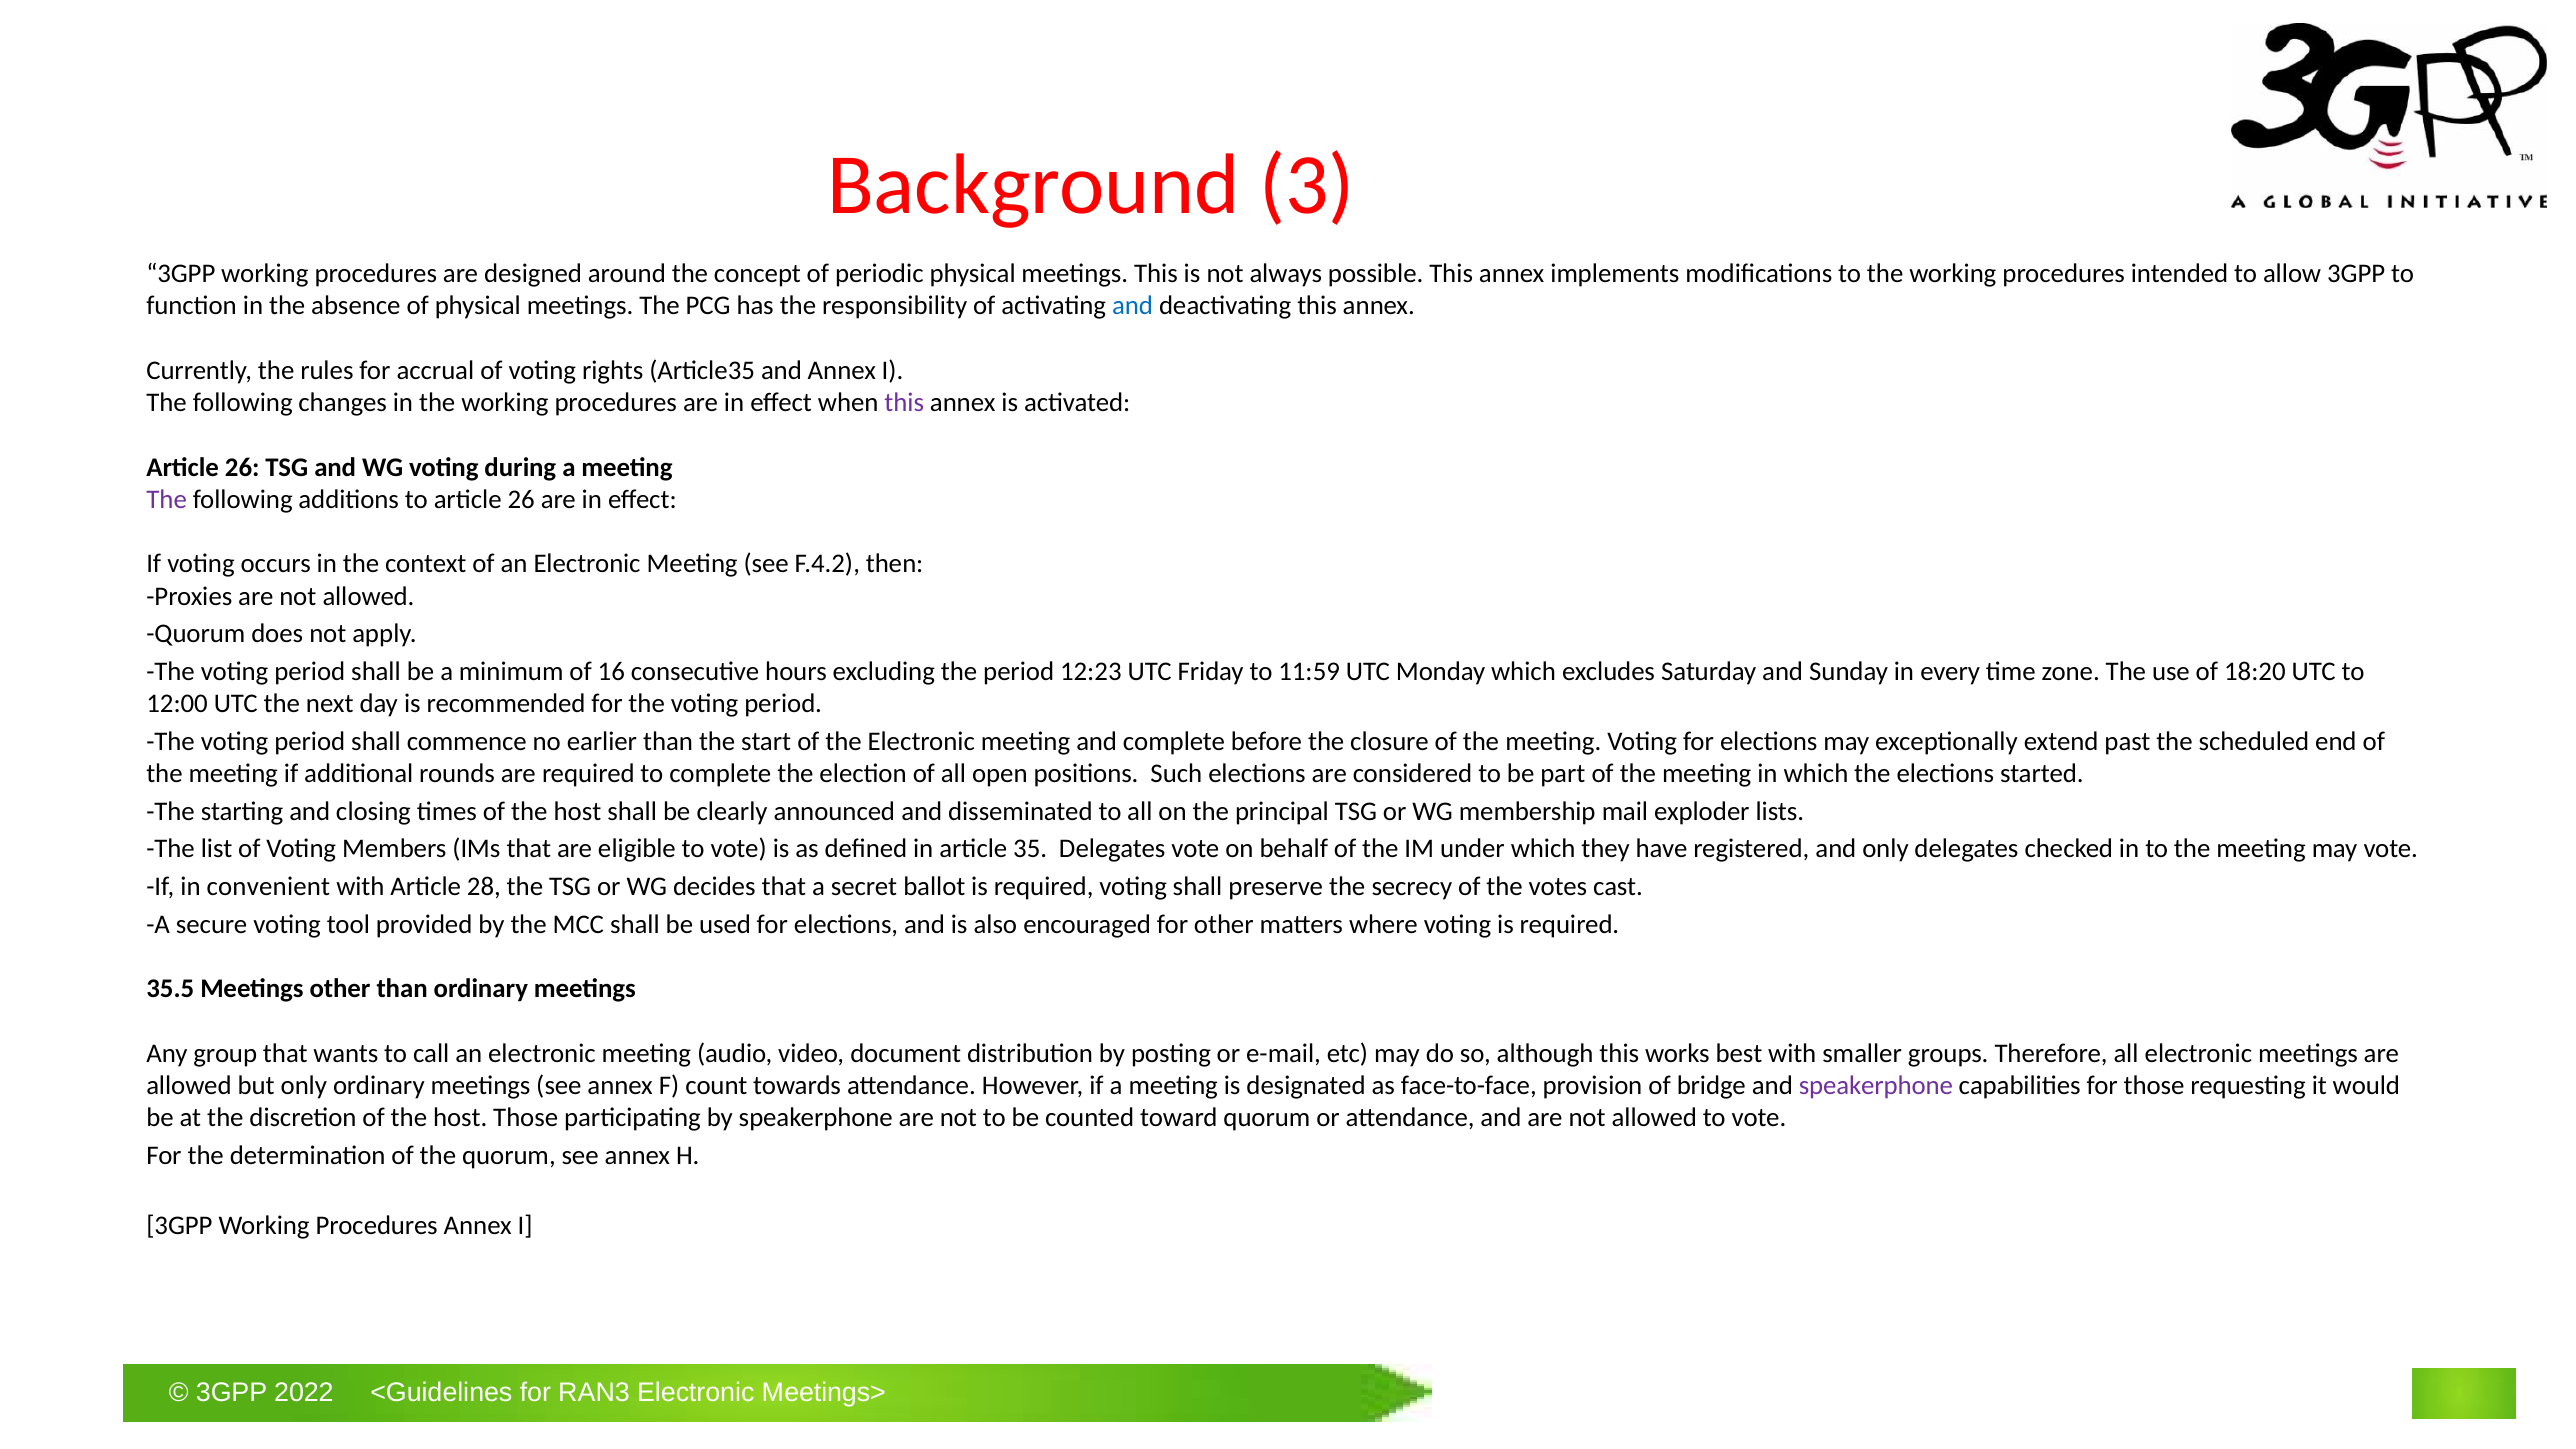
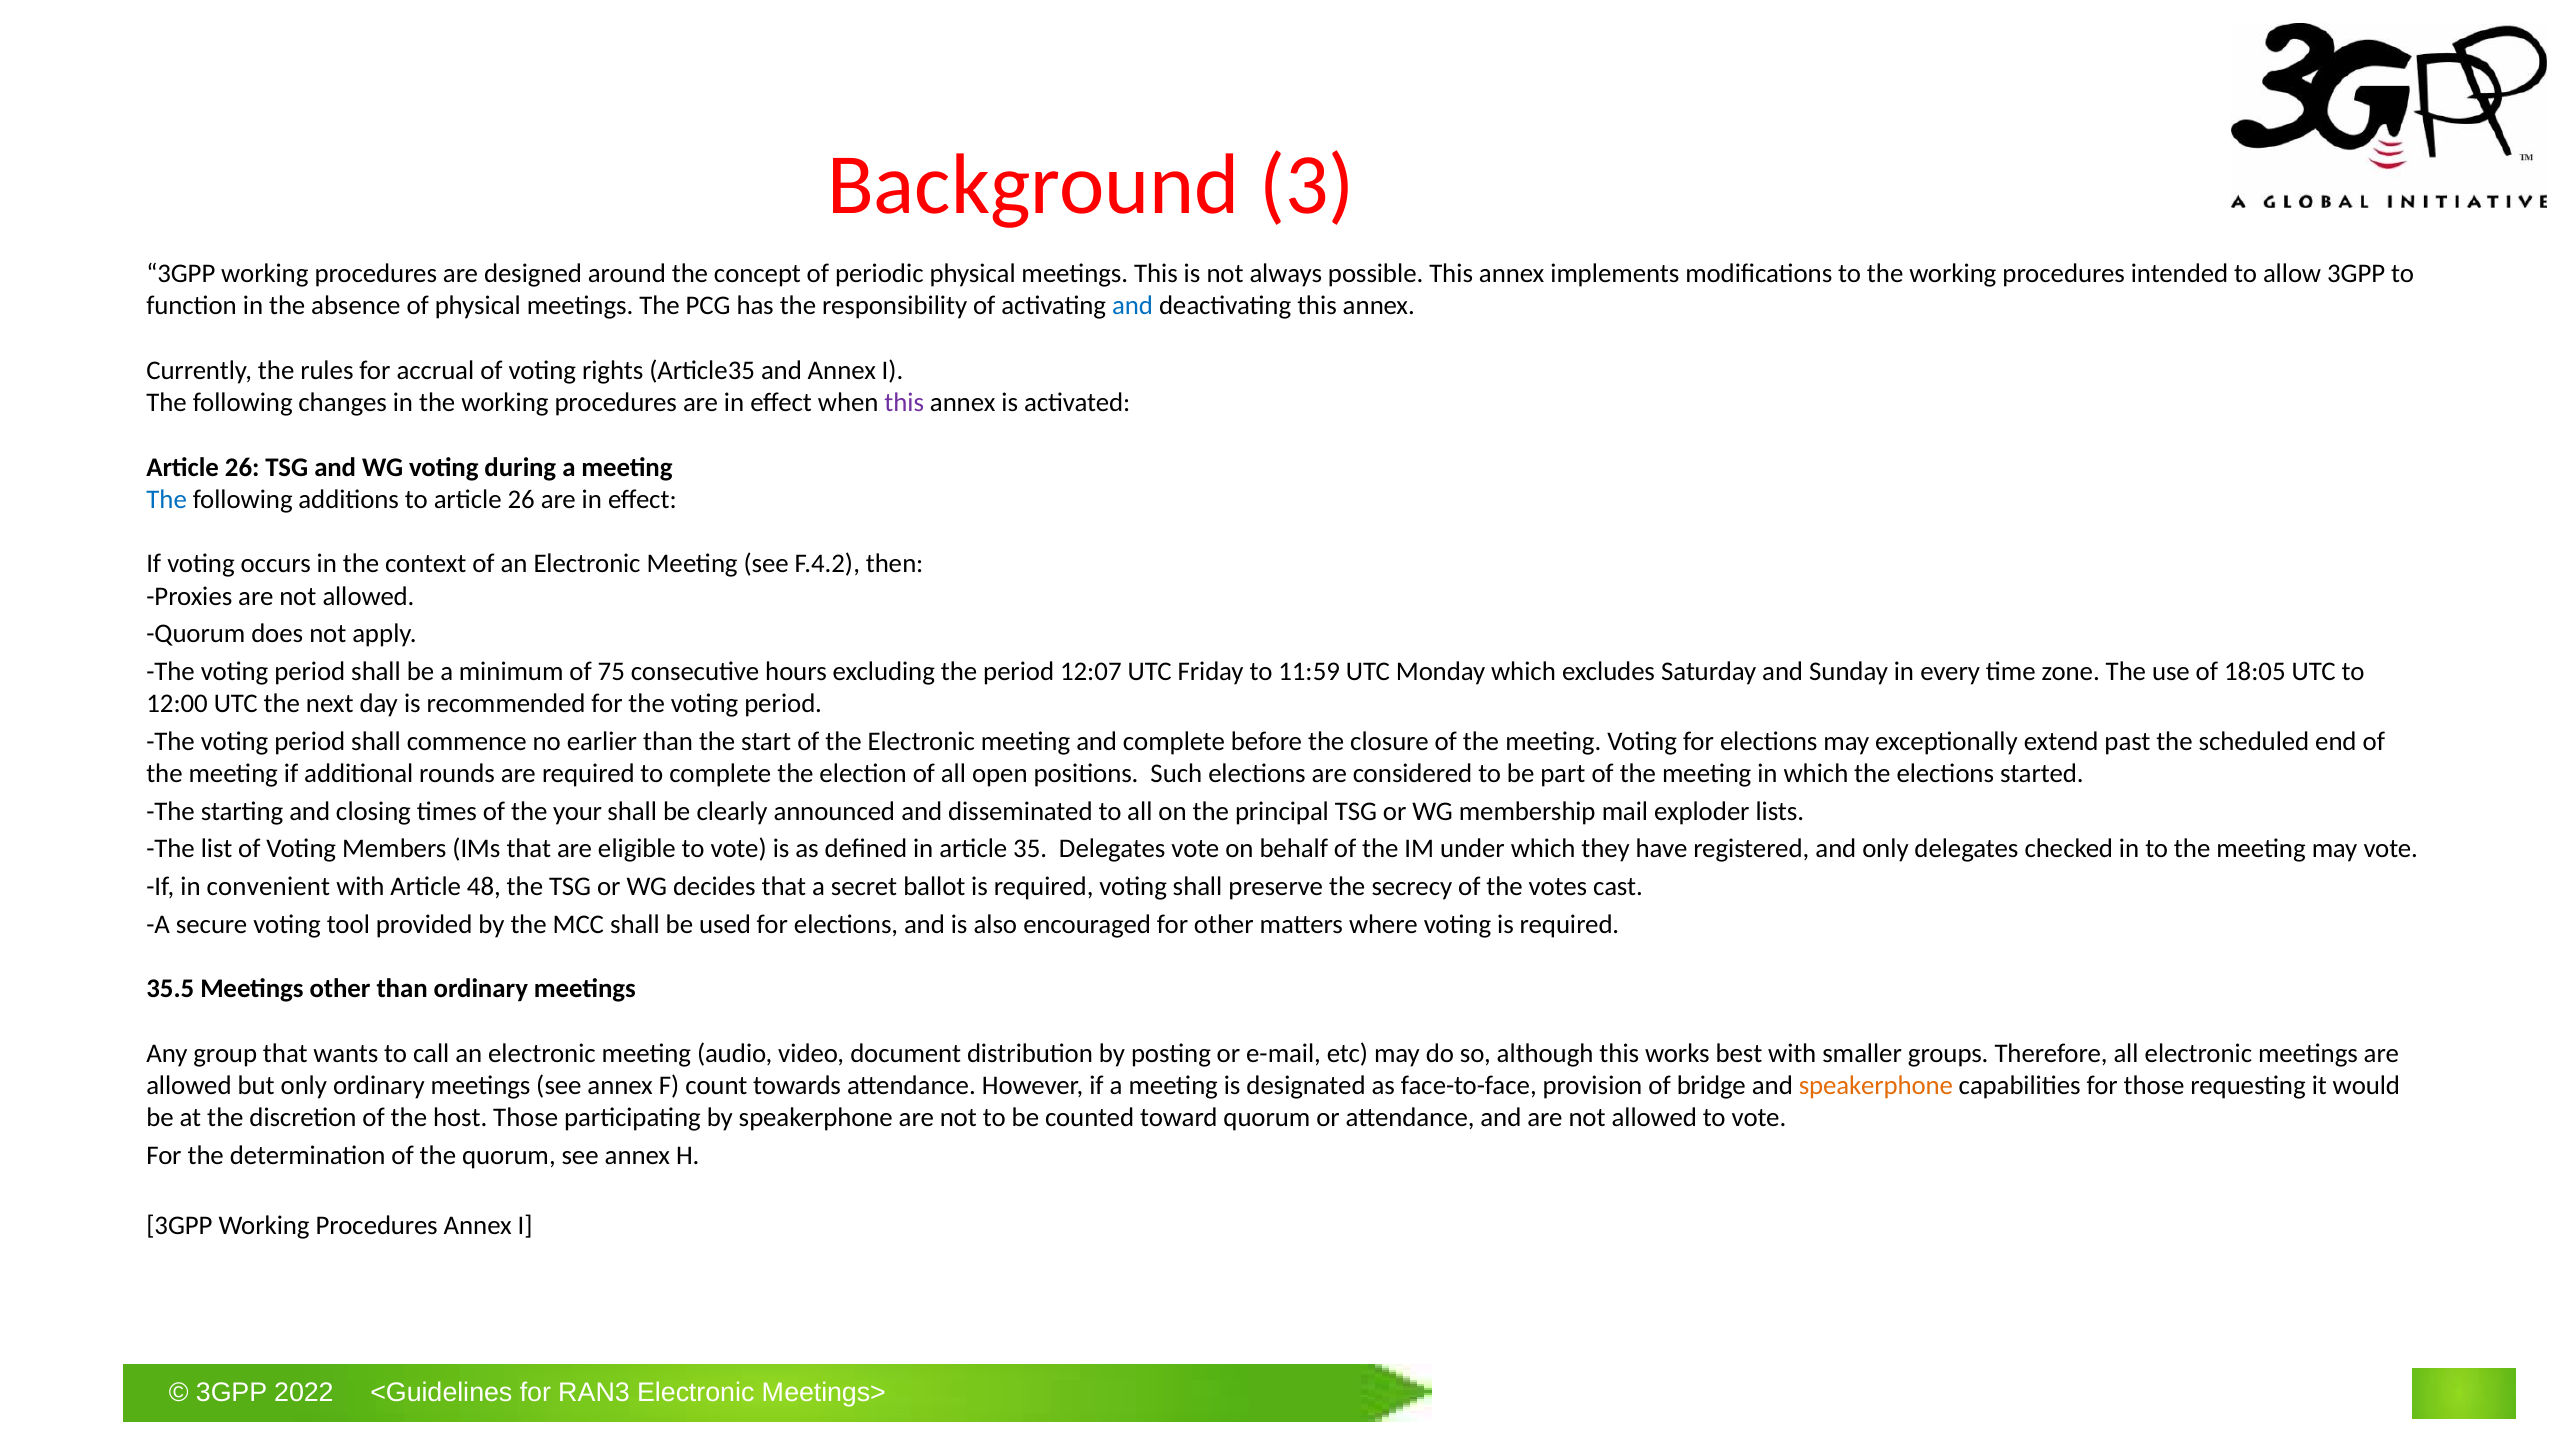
The colour: purple -> blue (167, 500)
16: 16 -> 75 (611, 672)
12:23: 12:23 -> 12:07 (1091, 672)
18:20: 18:20 -> 18:05 (2255, 672)
times of the host: host -> your (578, 811)
28: 28 -> 48 (484, 887)
speakerphone colour: purple -> orange (1876, 1086)
